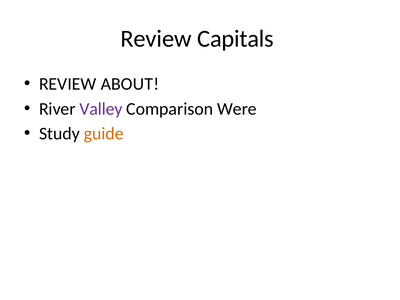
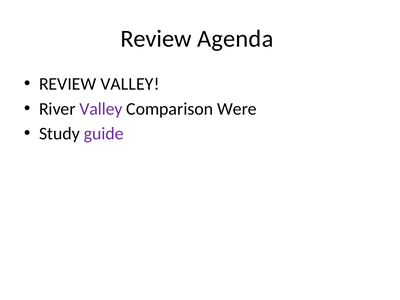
Capitals: Capitals -> Agenda (235, 39)
REVIEW ABOUT: ABOUT -> VALLEY (130, 84)
guide colour: orange -> purple (104, 134)
